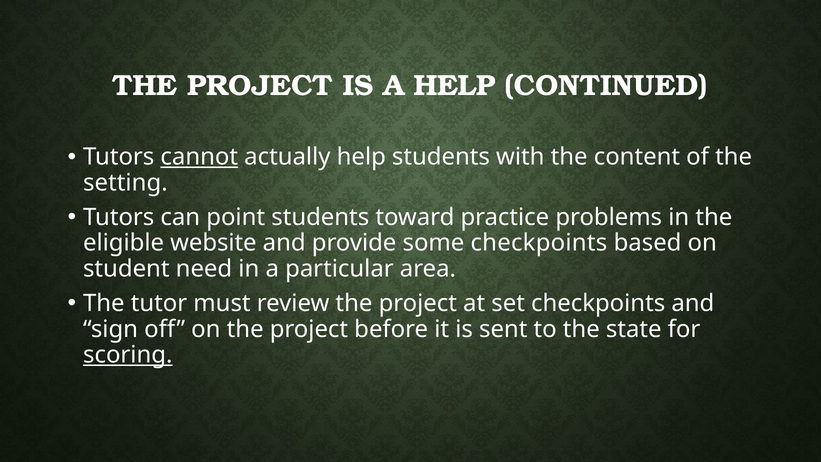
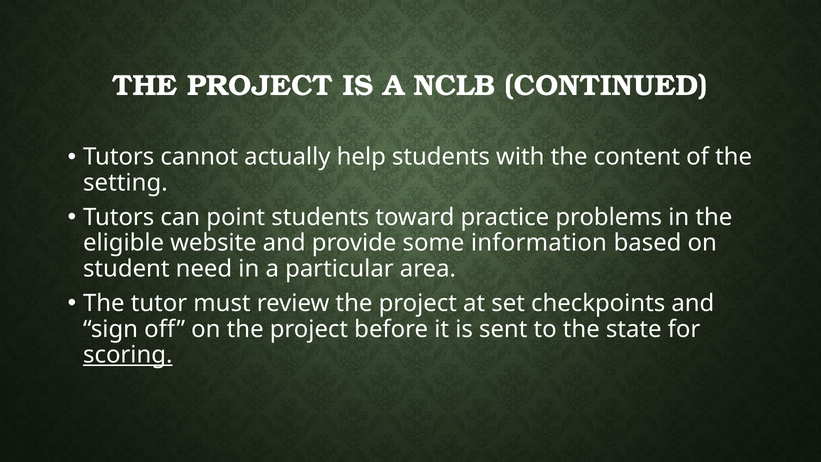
A HELP: HELP -> NCLB (455, 86)
cannot underline: present -> none (199, 157)
some checkpoints: checkpoints -> information (539, 243)
